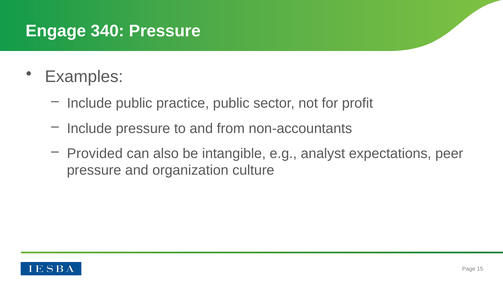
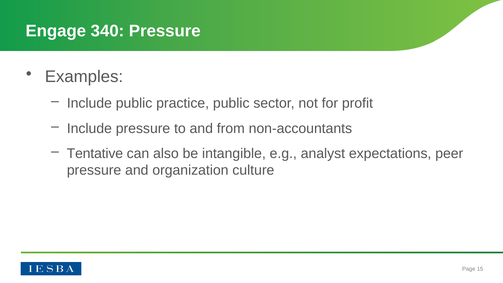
Provided: Provided -> Tentative (95, 154)
